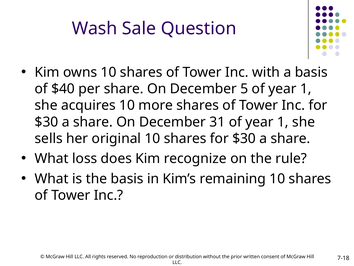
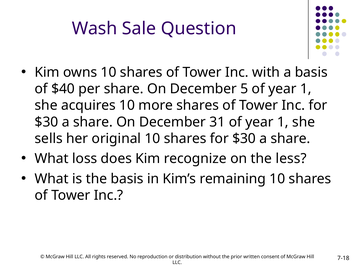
rule: rule -> less (291, 158)
